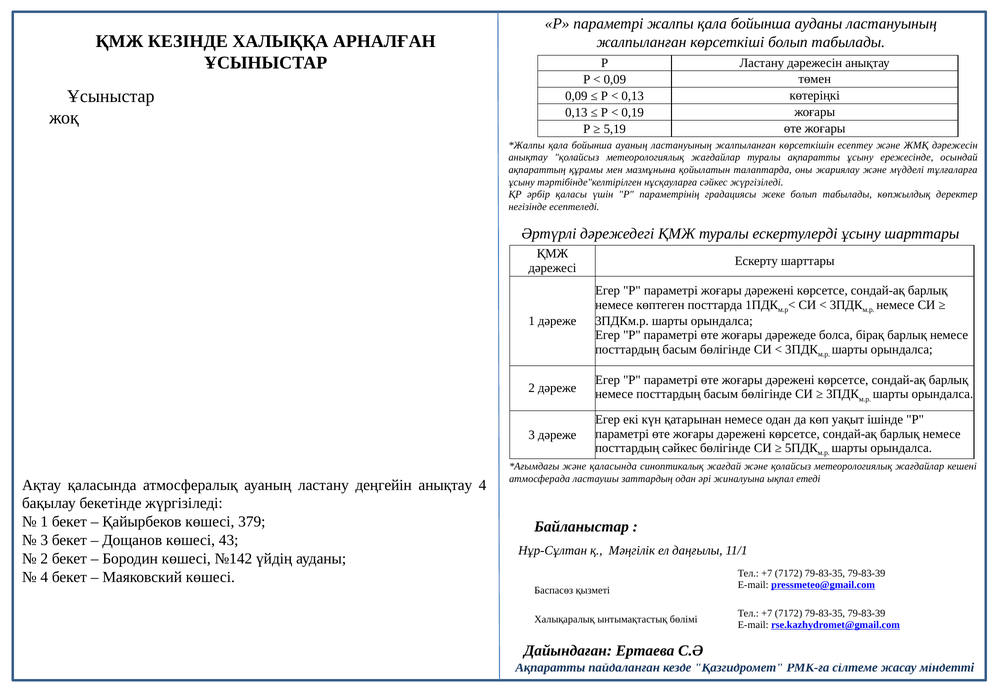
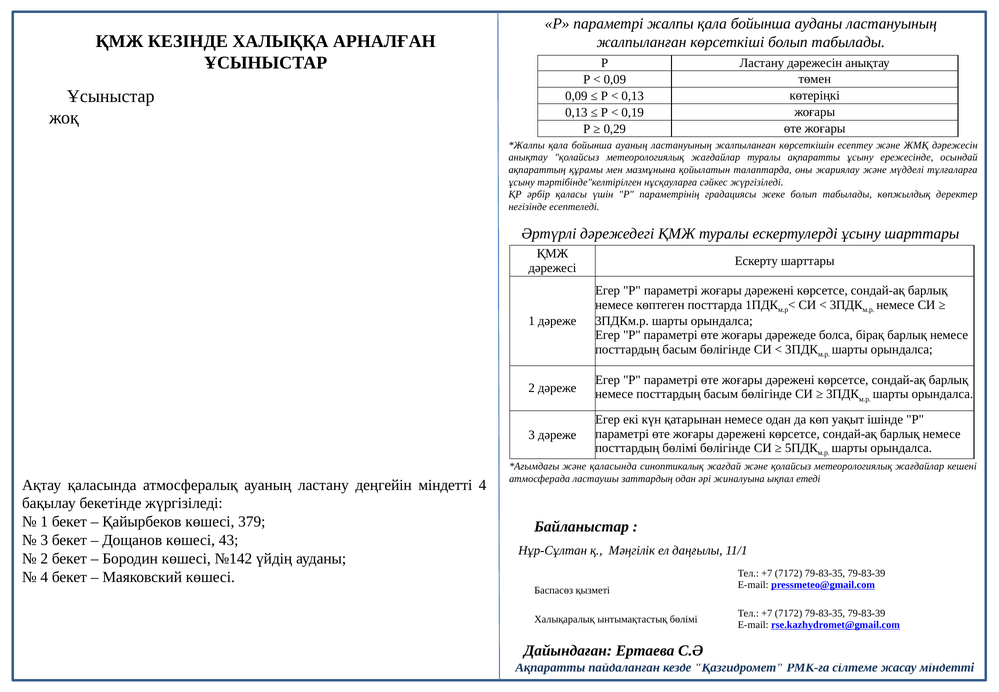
5,19: 5,19 -> 0,29 (615, 129)
посттардың сәйкес: сәйкес -> бөлімі (680, 448)
деңгейін анықтау: анықтау -> міндетті (445, 485)
